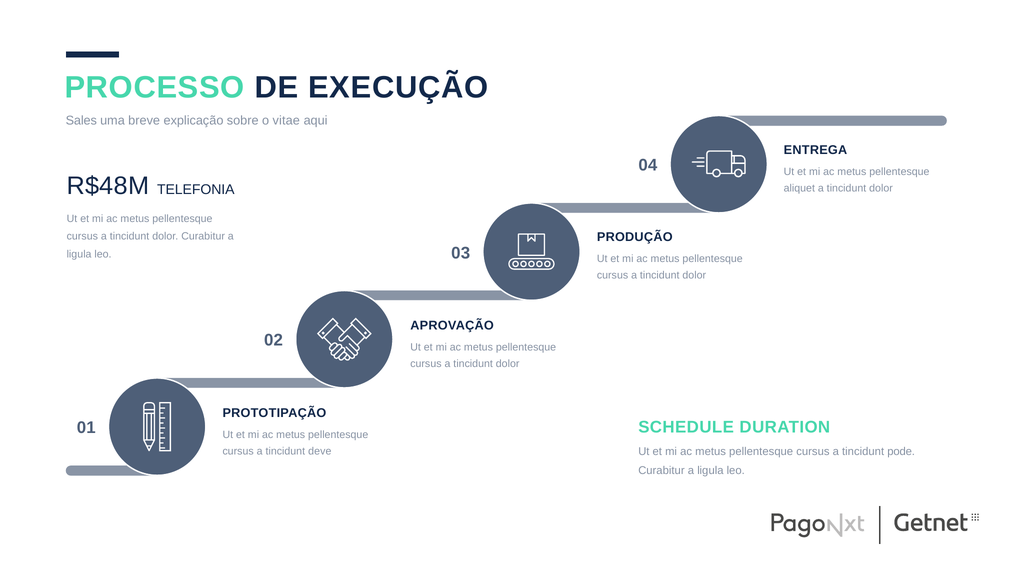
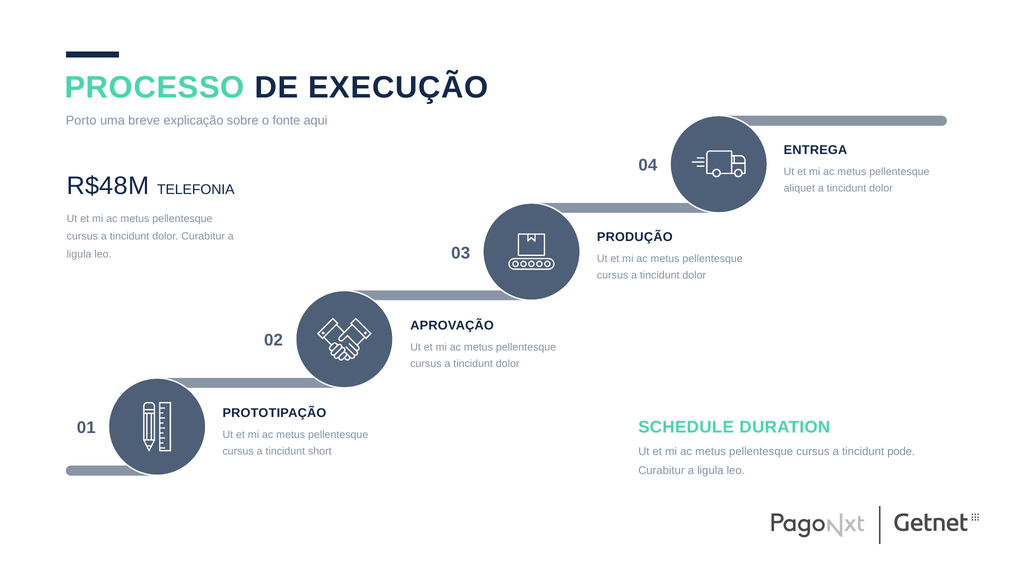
Sales: Sales -> Porto (81, 121)
vitae: vitae -> fonte (286, 121)
deve: deve -> short (320, 451)
